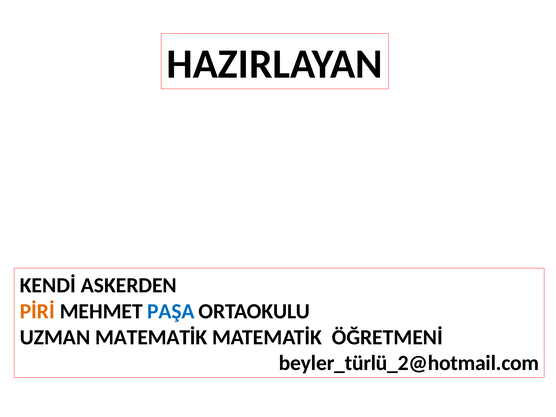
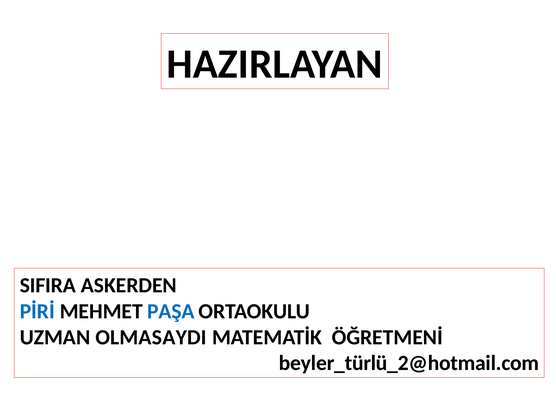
KENDİ: KENDİ -> SIFIRA (48, 285)
PİRİ colour: orange -> blue (37, 311)
UZMAN MATEMATİK: MATEMATİK -> OLMASAYDI (151, 337)
